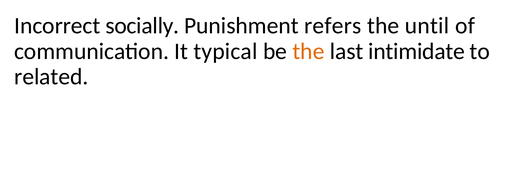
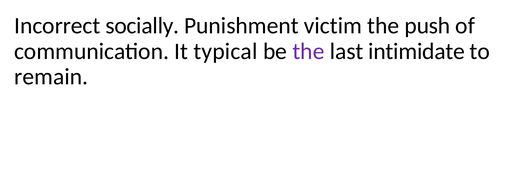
refers: refers -> victim (333, 26)
until: until -> push (427, 26)
the colour: orange -> purple (308, 51)
related: related -> remain (51, 77)
